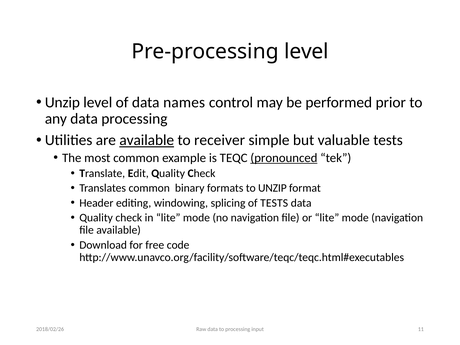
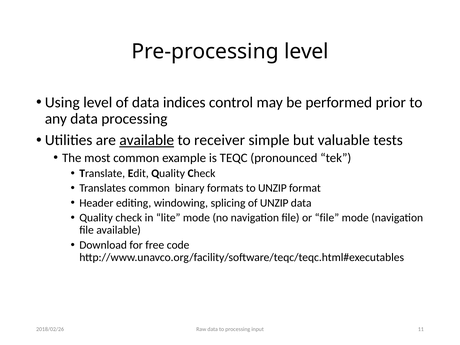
Unzip: Unzip -> Using (62, 102)
names: names -> indices (184, 102)
pronounced underline: present -> none (284, 158)
of TESTS: TESTS -> UNZIP (274, 203)
or lite: lite -> file (327, 218)
